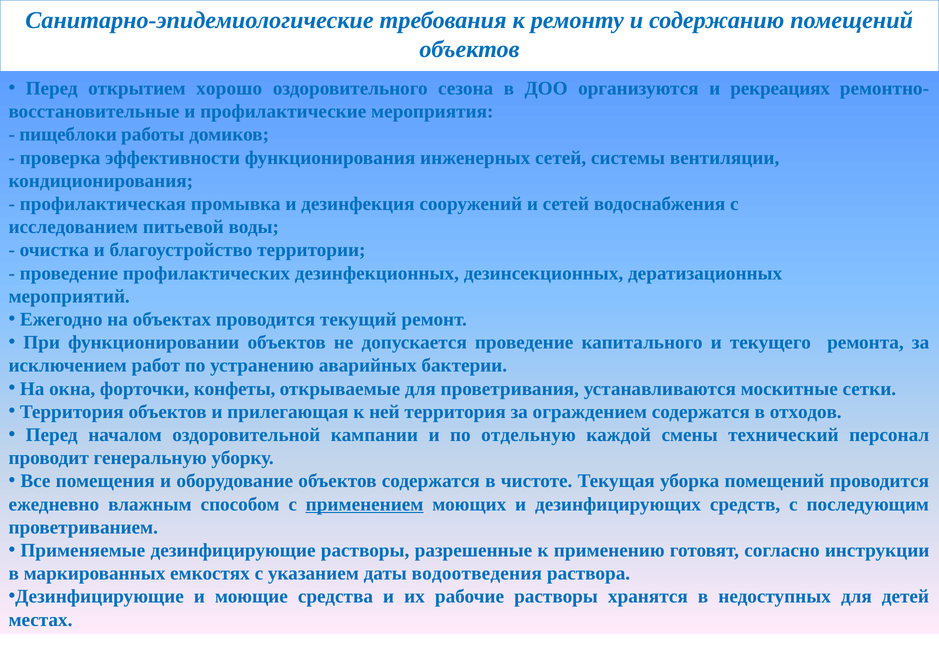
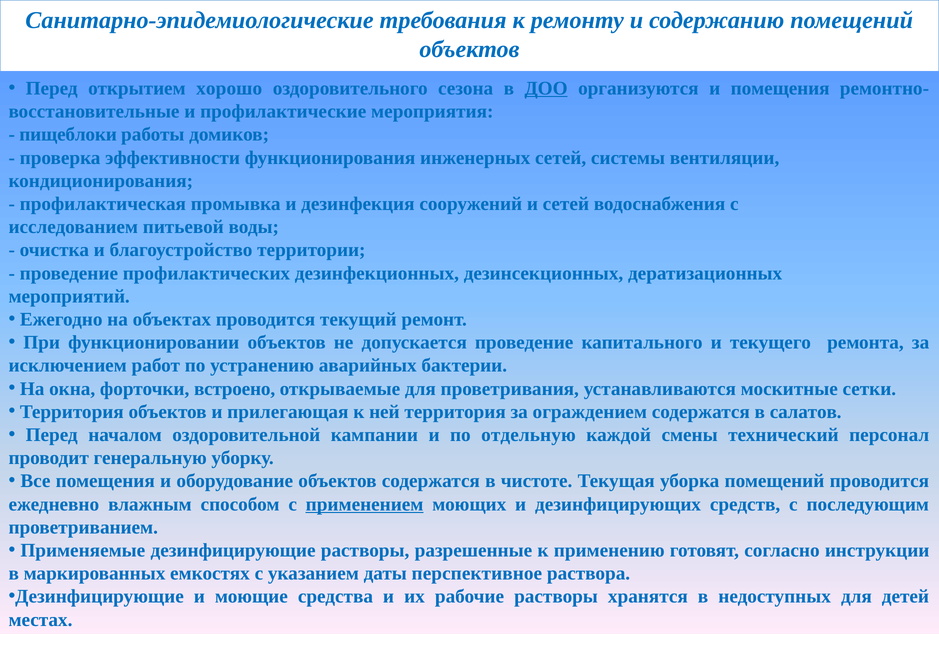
ДОО underline: none -> present (546, 88)
и рекреациях: рекреациях -> помещения (780, 88)
конфеты: конфеты -> встроено (235, 389)
отходов: отходов -> салатов (806, 412)
водоотведения: водоотведения -> перспективное (477, 574)
